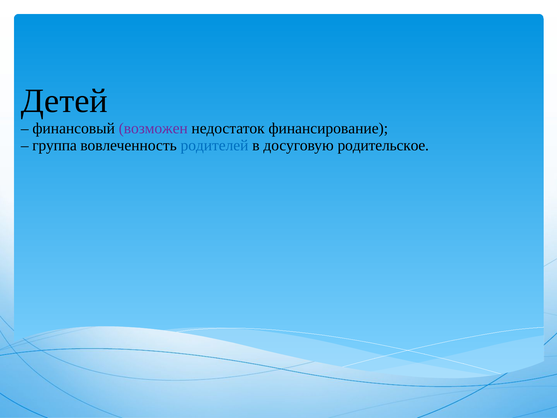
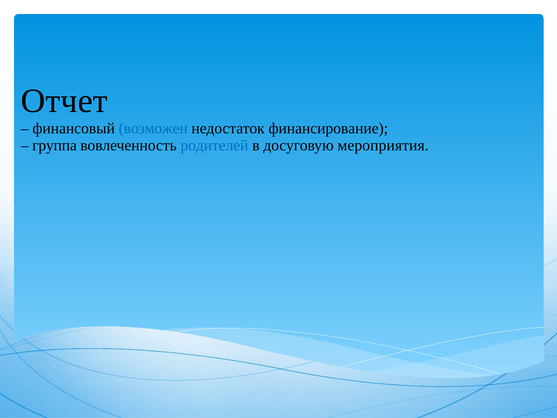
Детей: Детей -> Отчет (64, 101)
возможен colour: purple -> blue (153, 128)
родительское: родительское -> мероприятия (383, 145)
